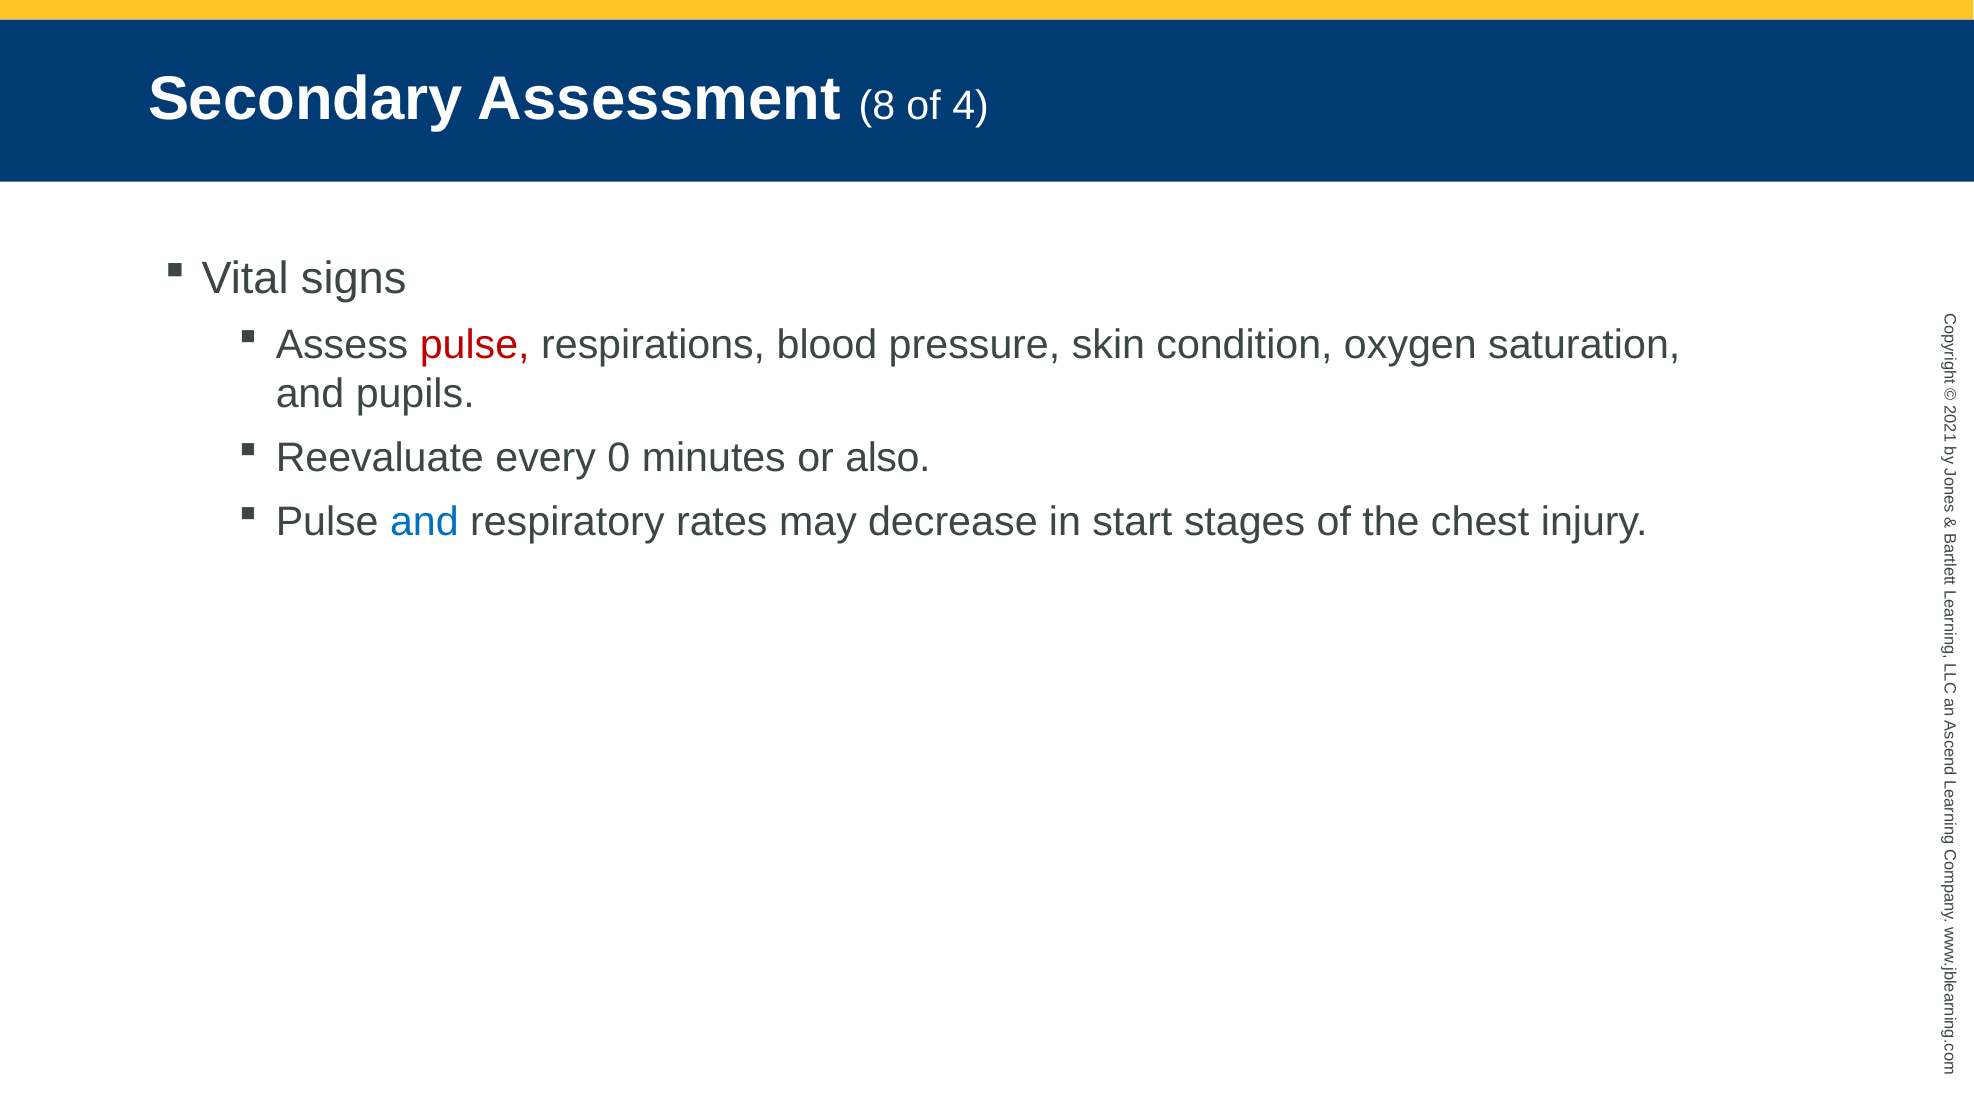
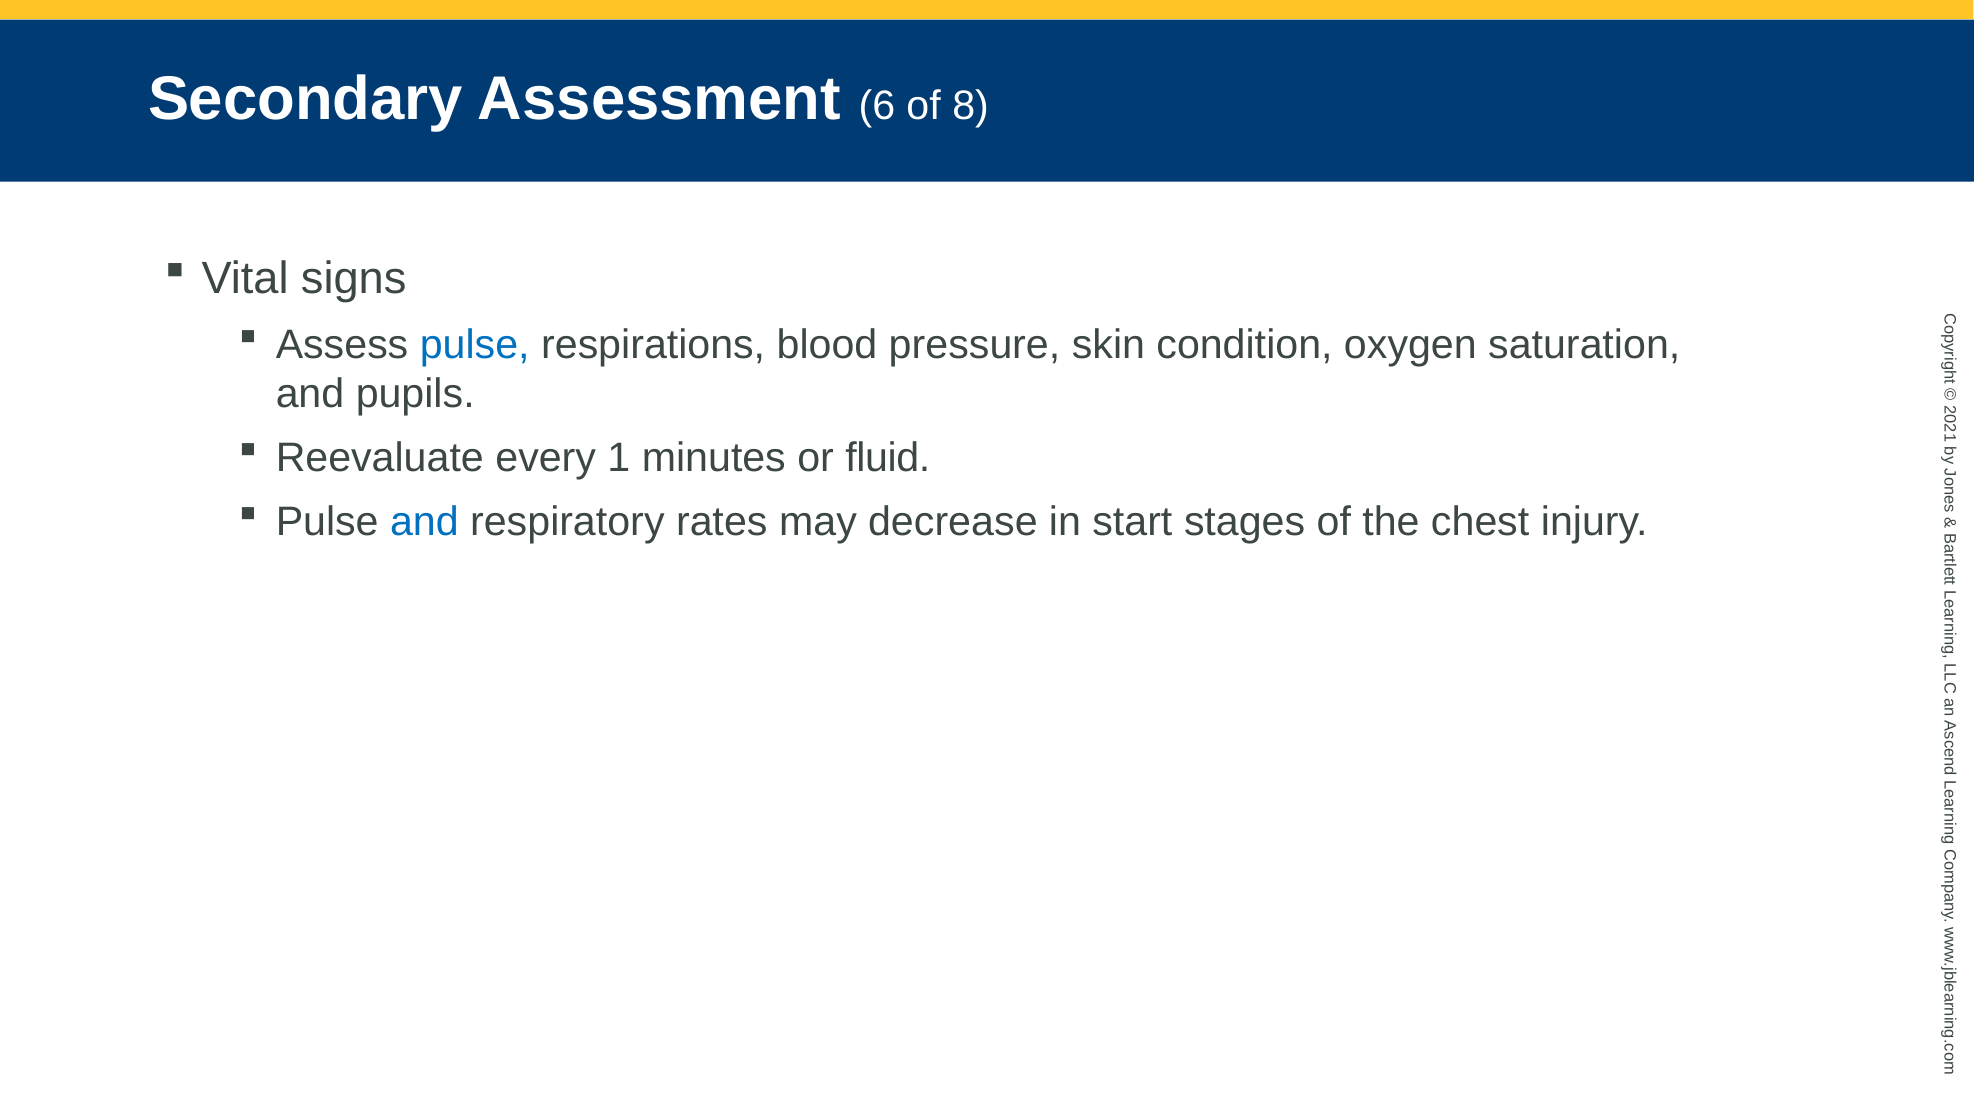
8: 8 -> 6 (877, 106)
4: 4 -> 8 (971, 106)
pulse colour: red -> blue (475, 345)
every 0: 0 -> 1 (619, 458)
also: also -> fluid (888, 458)
